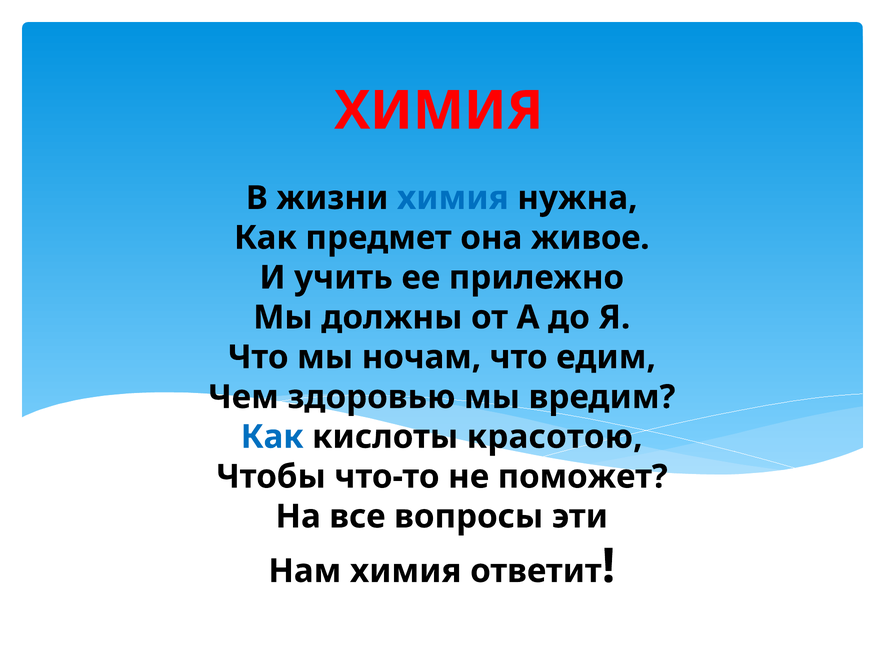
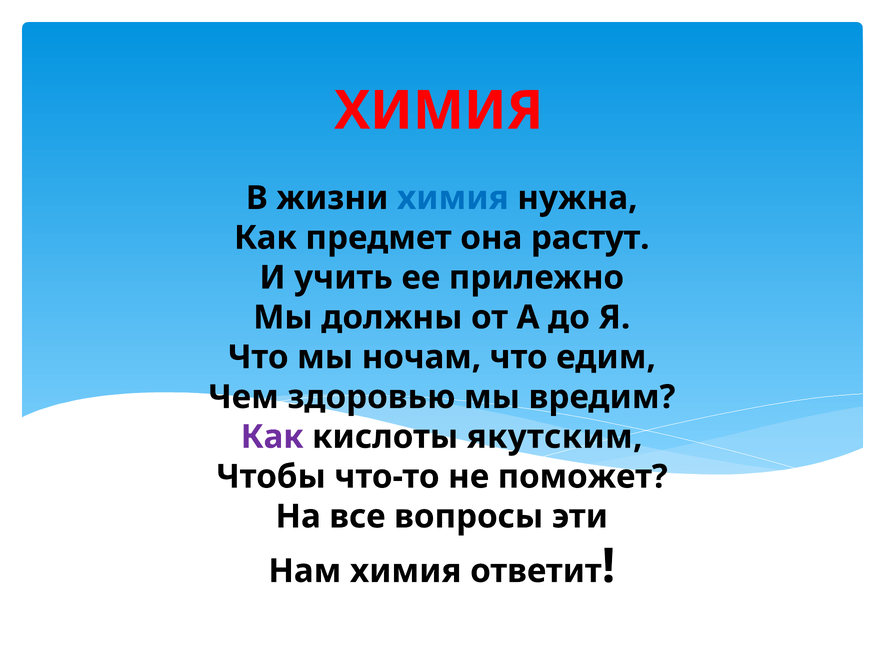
живое: живое -> растут (590, 238)
Как colour: blue -> purple (272, 437)
красотою: красотою -> якутским (555, 437)
